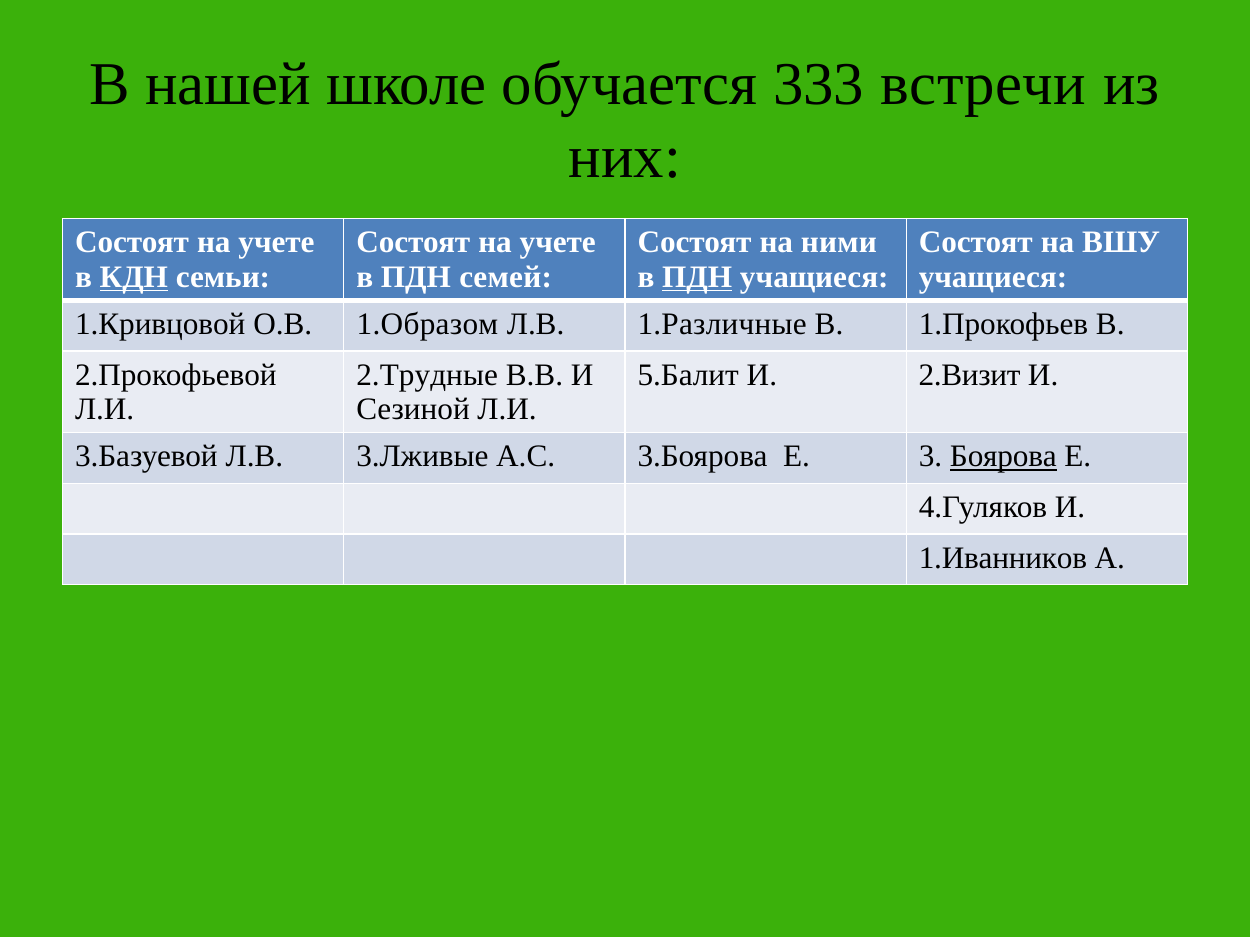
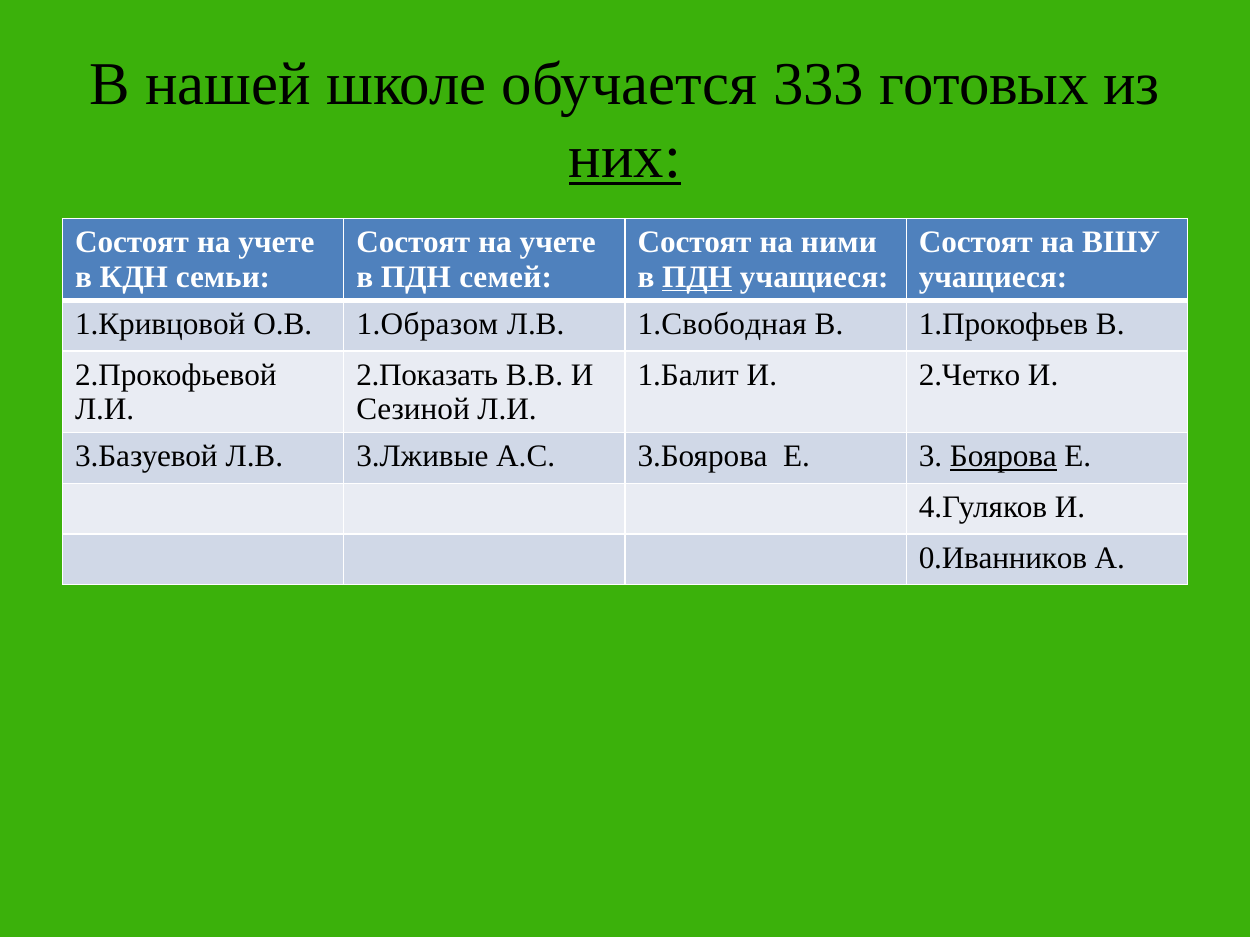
встречи: встречи -> готовых (984, 84)
них underline: none -> present (625, 157)
КДН underline: present -> none (134, 277)
1.Различные: 1.Различные -> 1.Свободная (722, 324)
2.Трудные: 2.Трудные -> 2.Показать (427, 375)
5.Балит: 5.Балит -> 1.Балит (688, 375)
2.Визит: 2.Визит -> 2.Четко (969, 375)
1.Иванников: 1.Иванников -> 0.Иванников (1003, 558)
